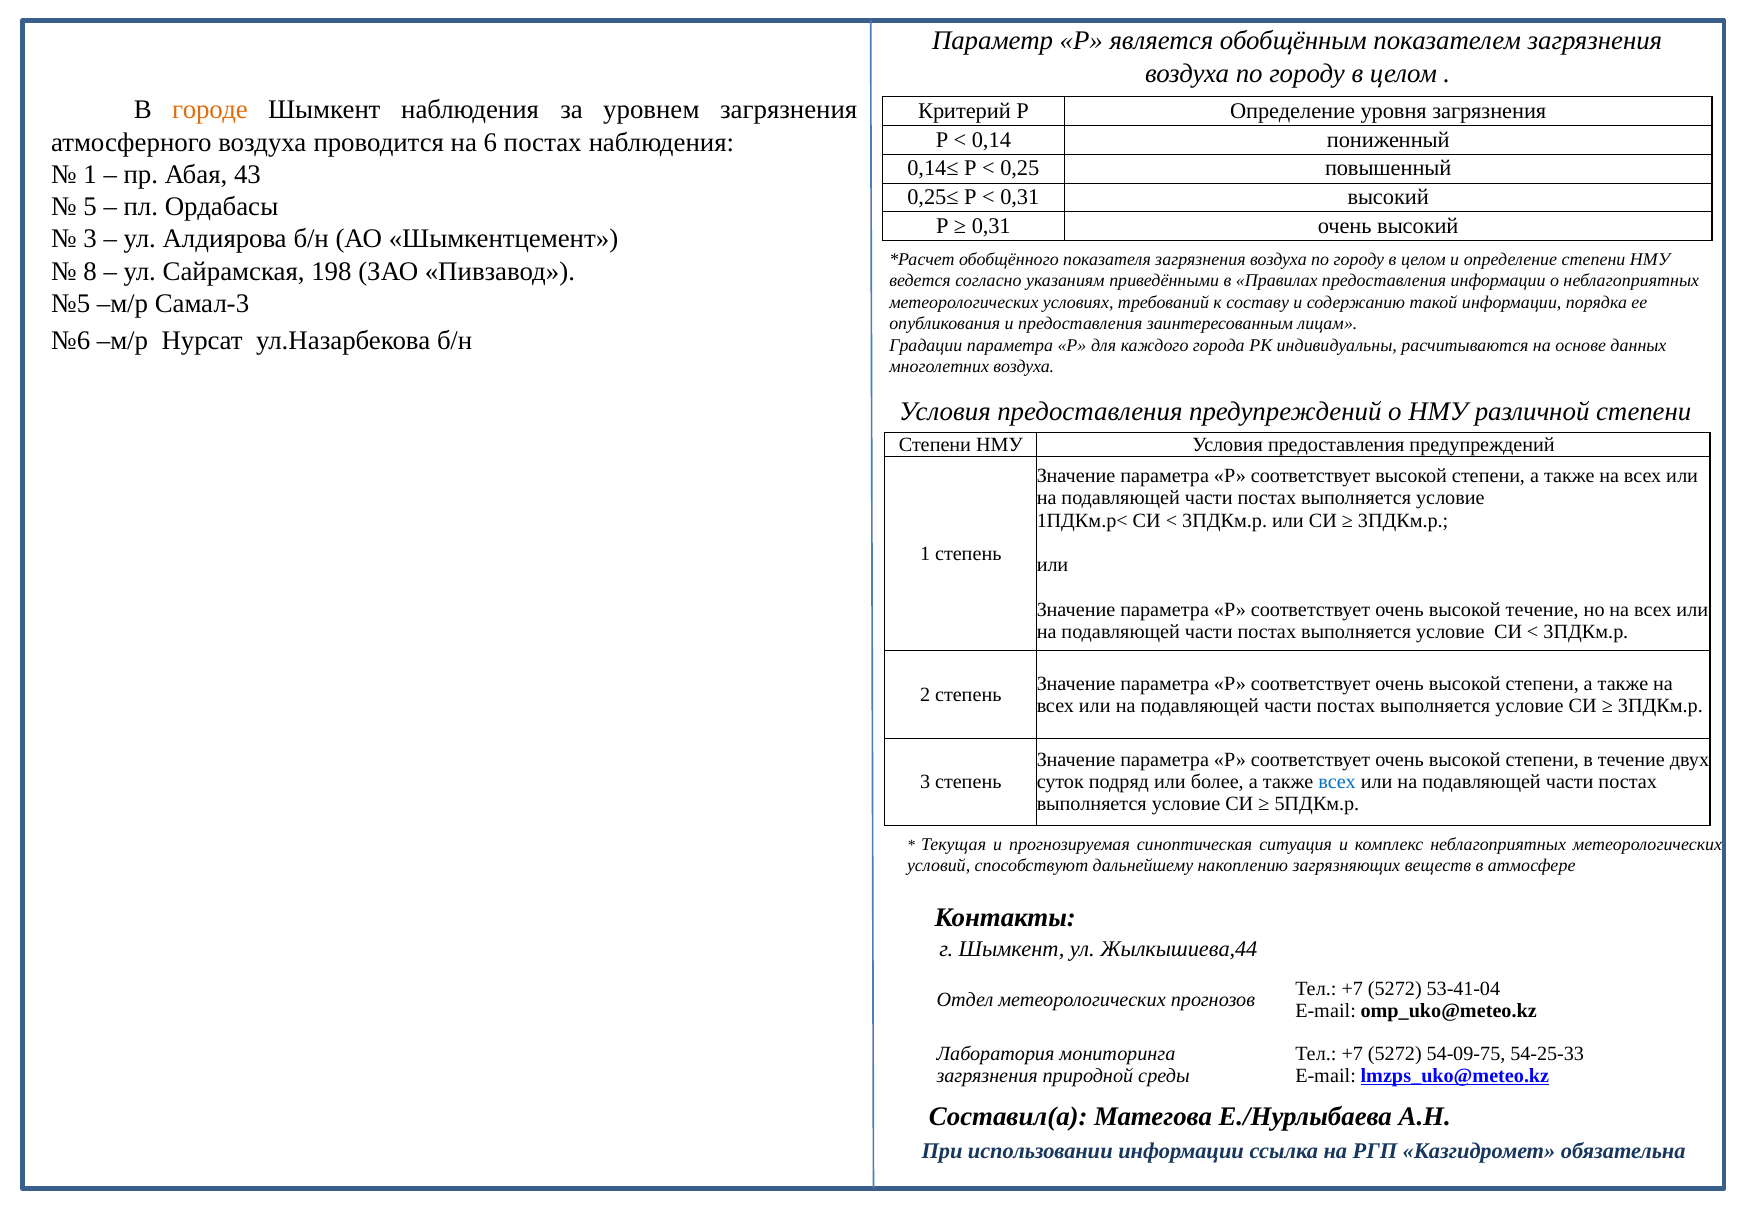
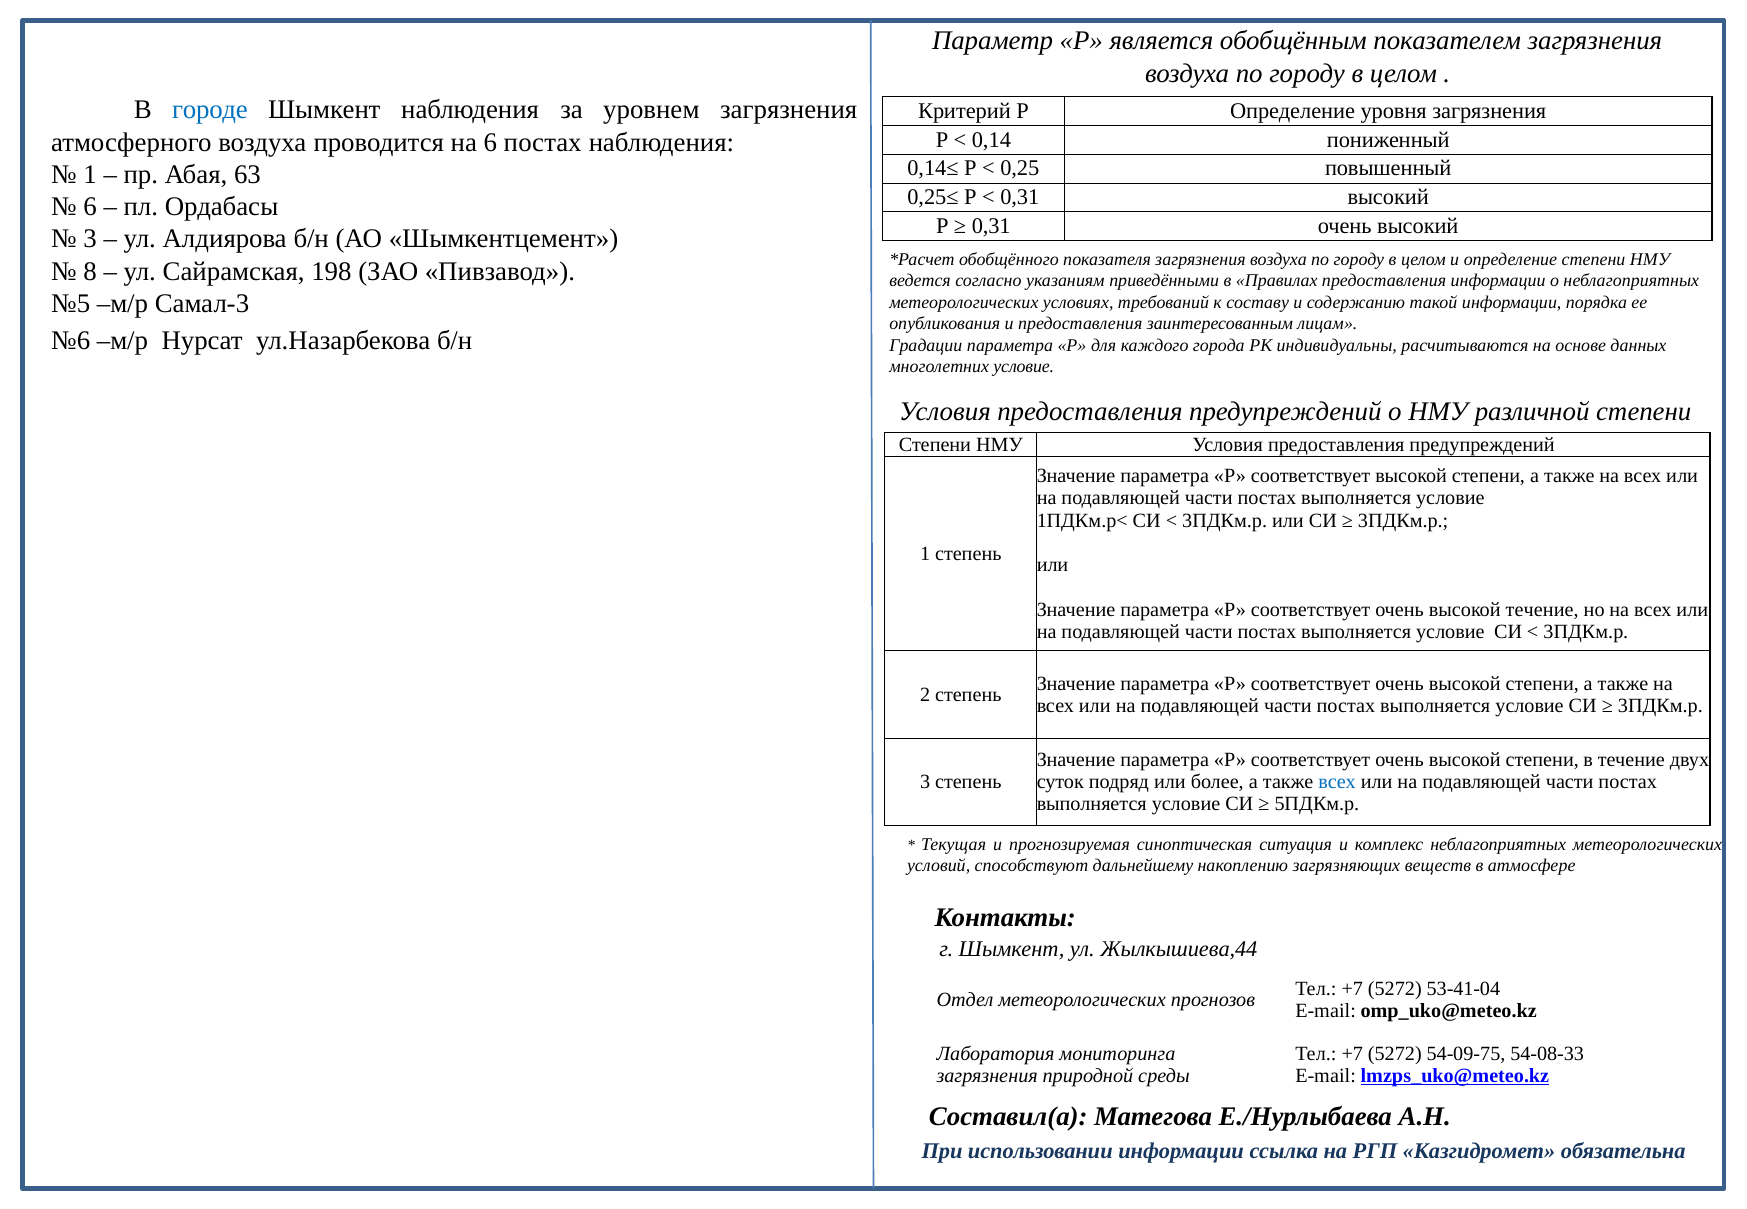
городе colour: orange -> blue (210, 110)
43: 43 -> 63 (247, 174)
5: 5 -> 6 (90, 207)
многолетних воздуха: воздуха -> условие (1024, 367)
54-25-33: 54-25-33 -> 54-08-33 (1547, 1054)
